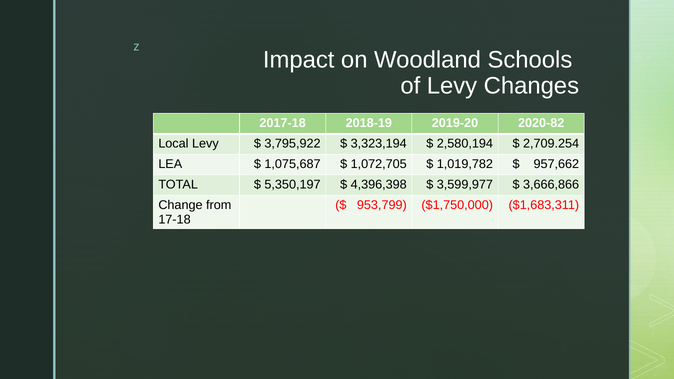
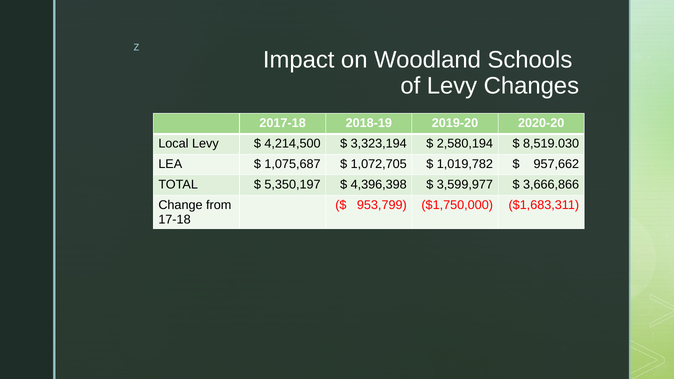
2020-82: 2020-82 -> 2020-20 (541, 123)
3,795,922: 3,795,922 -> 4,214,500 (293, 144)
2,709.254: 2,709.254 -> 8,519.030 (551, 144)
